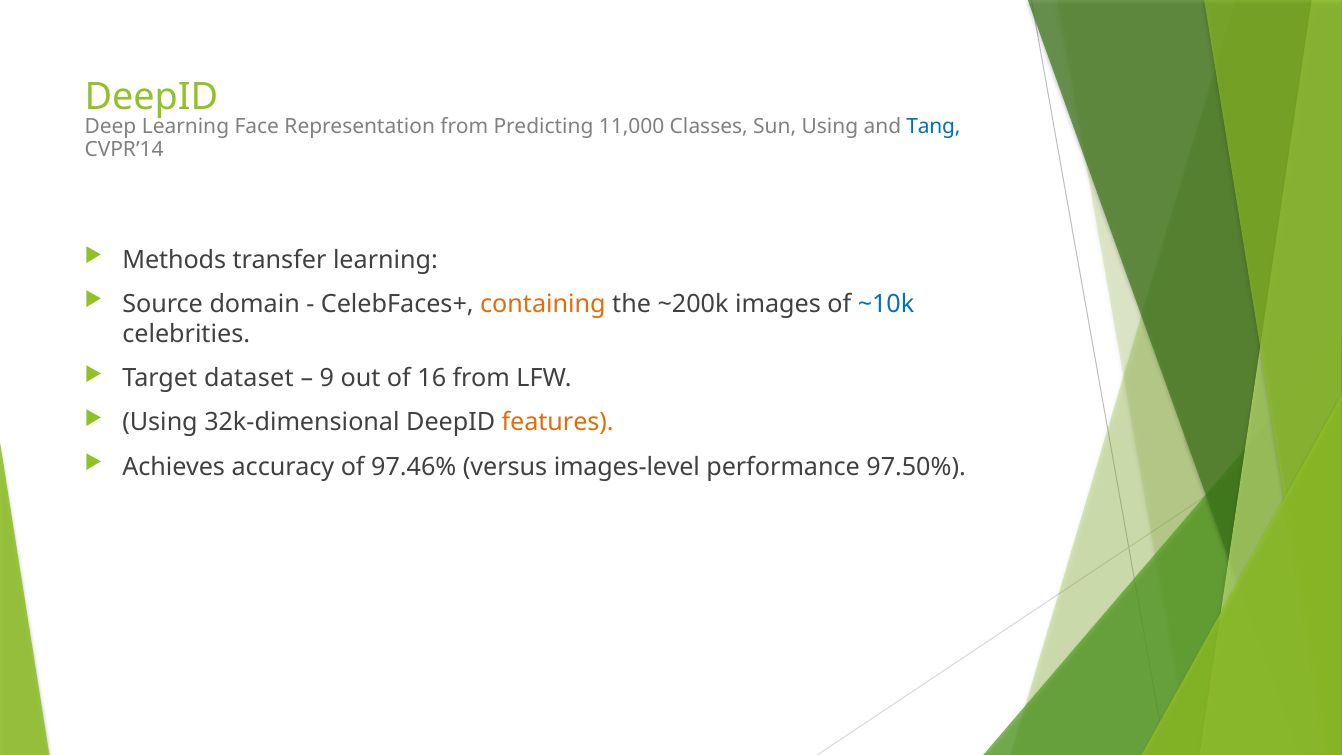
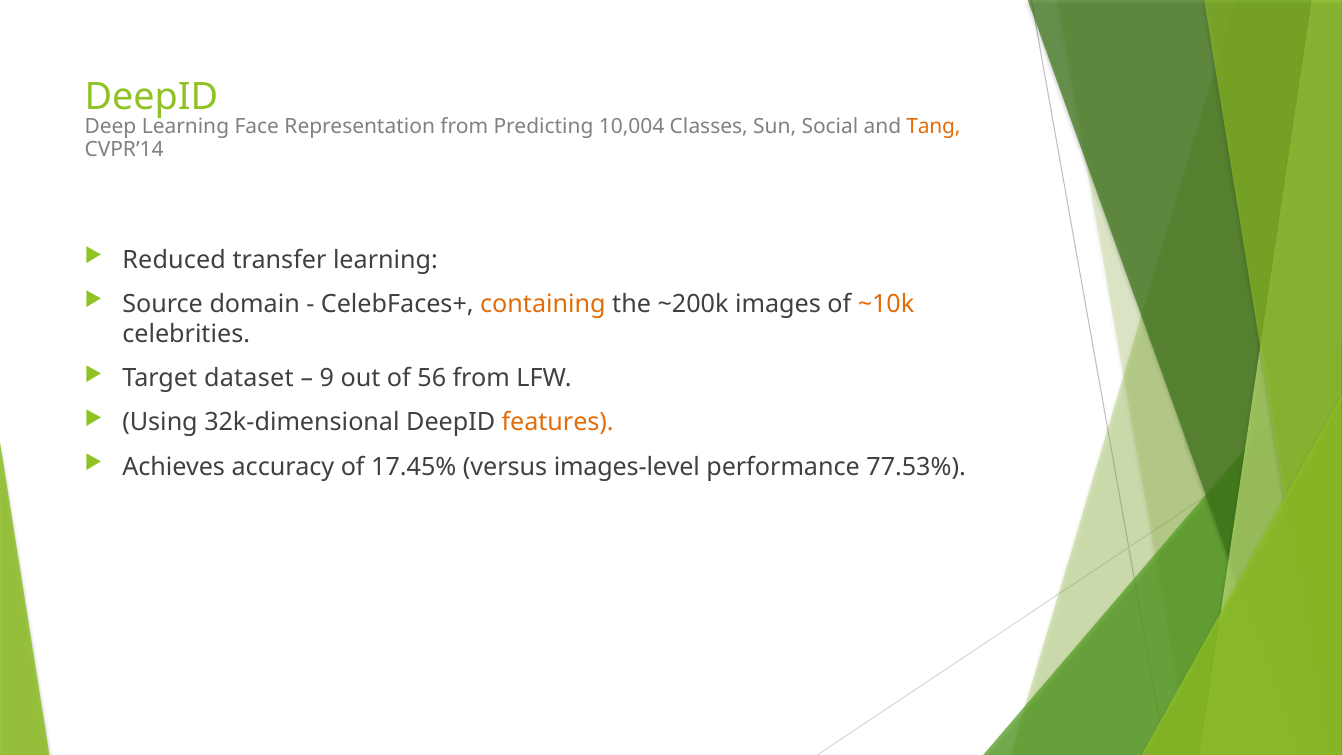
11,000: 11,000 -> 10,004 (632, 127)
Sun Using: Using -> Social (830, 127)
Tang colour: blue -> orange (933, 127)
Methods: Methods -> Reduced (174, 260)
~10k colour: blue -> orange (886, 304)
16: 16 -> 56 (432, 378)
97.46%: 97.46% -> 17.45% (414, 467)
97.50%: 97.50% -> 77.53% (916, 467)
